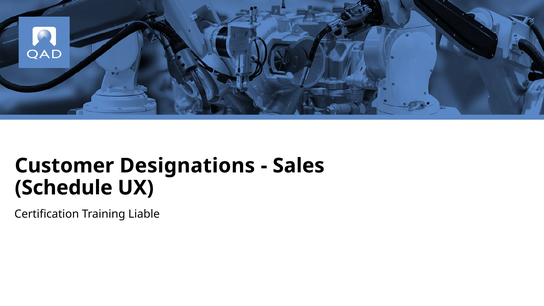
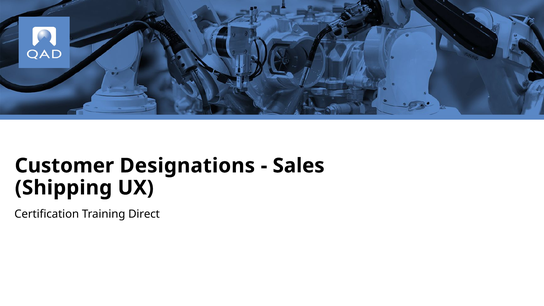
Schedule: Schedule -> Shipping (63, 188)
Liable: Liable -> Direct (144, 214)
